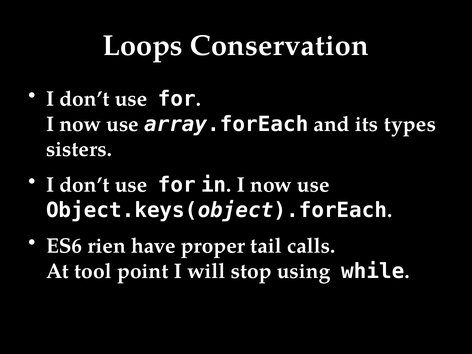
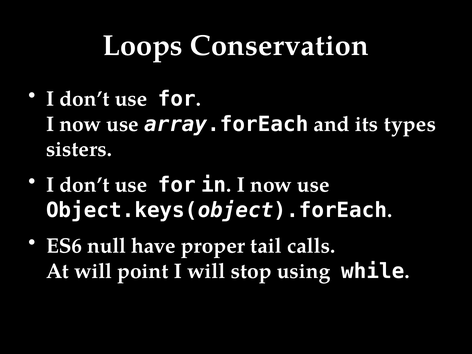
rien: rien -> null (107, 246)
At tool: tool -> will (93, 271)
